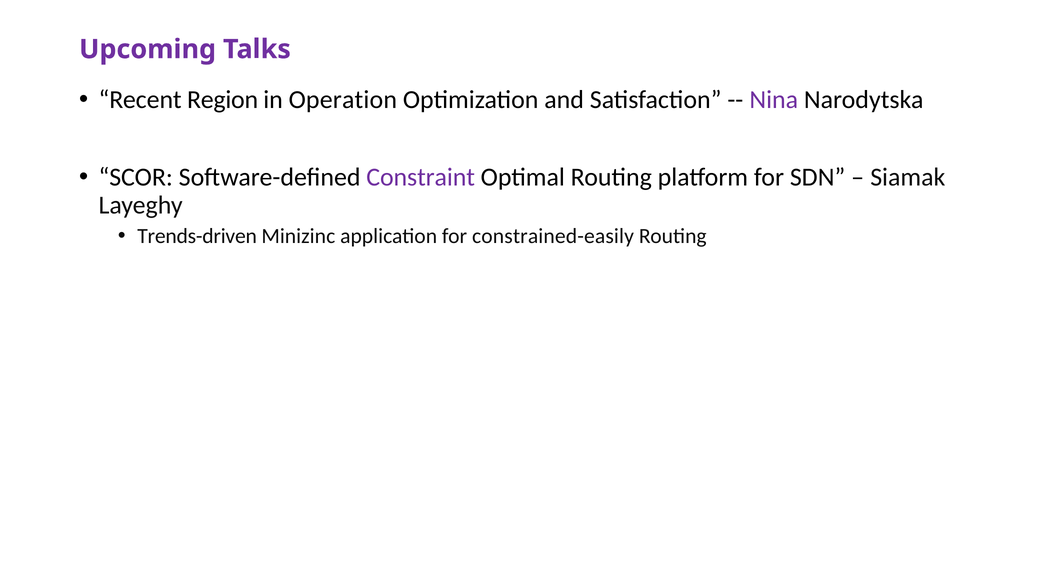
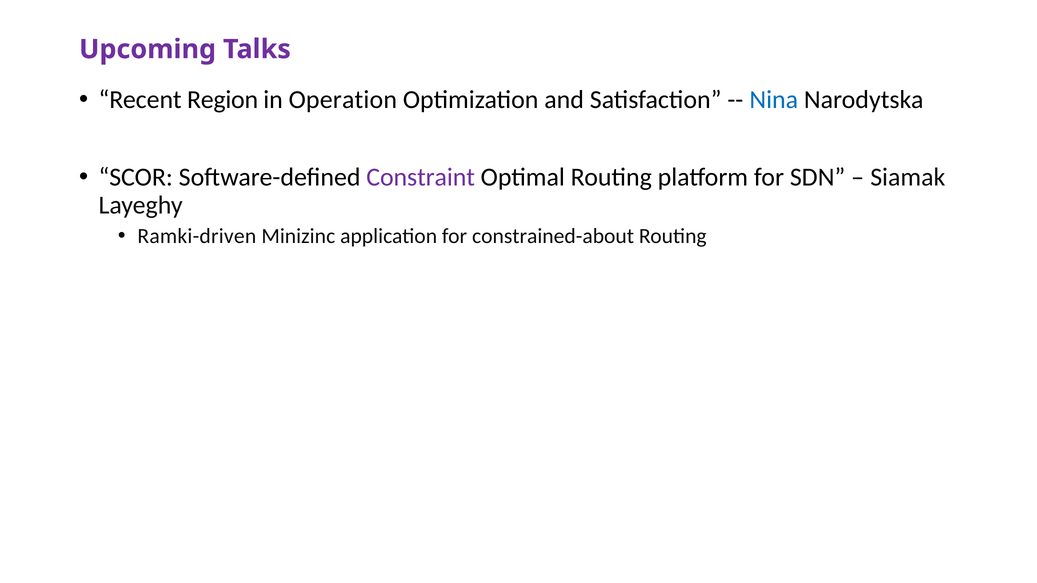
Nina colour: purple -> blue (774, 100)
Trends-driven: Trends-driven -> Ramki-driven (197, 236)
constrained-easily: constrained-easily -> constrained-about (553, 236)
